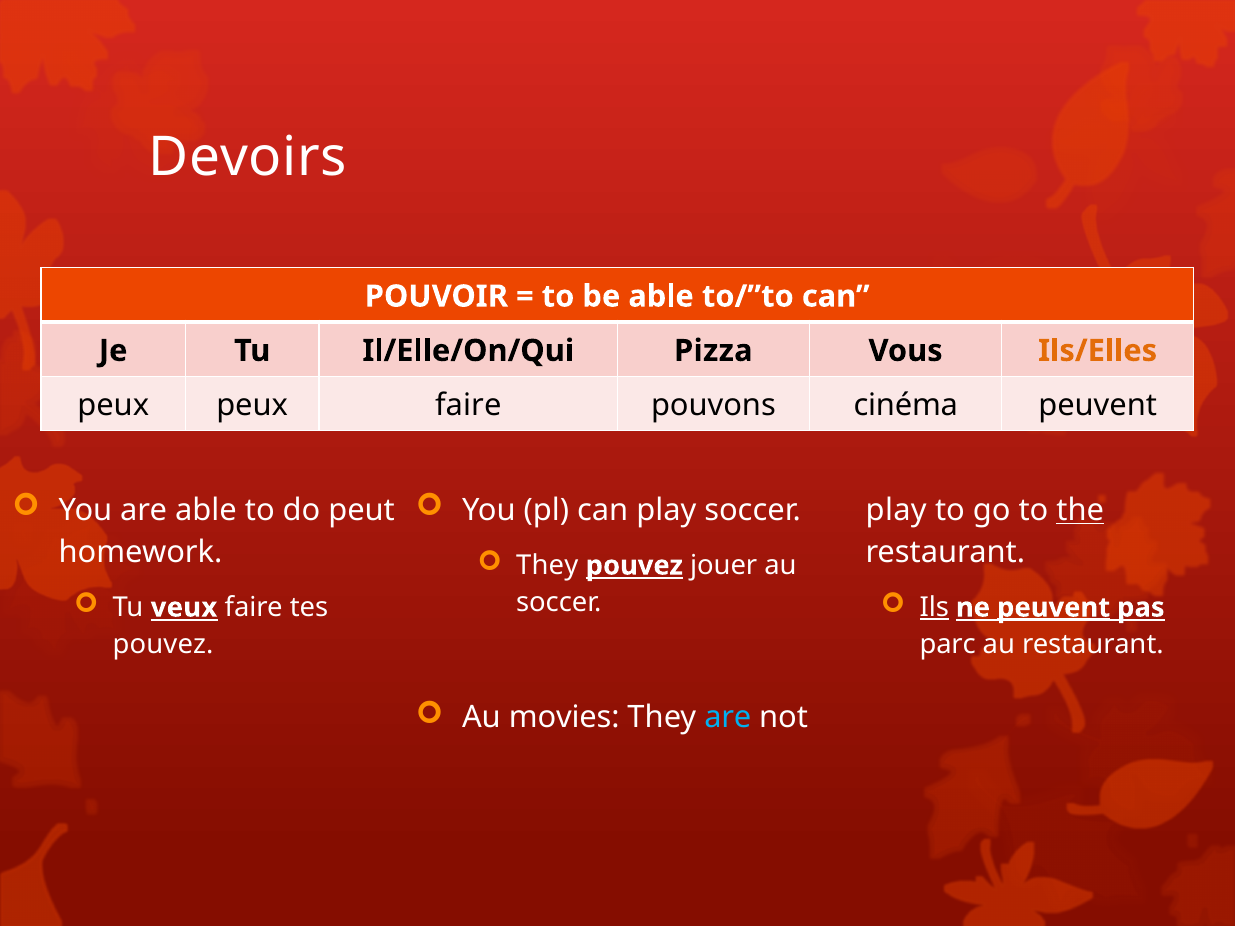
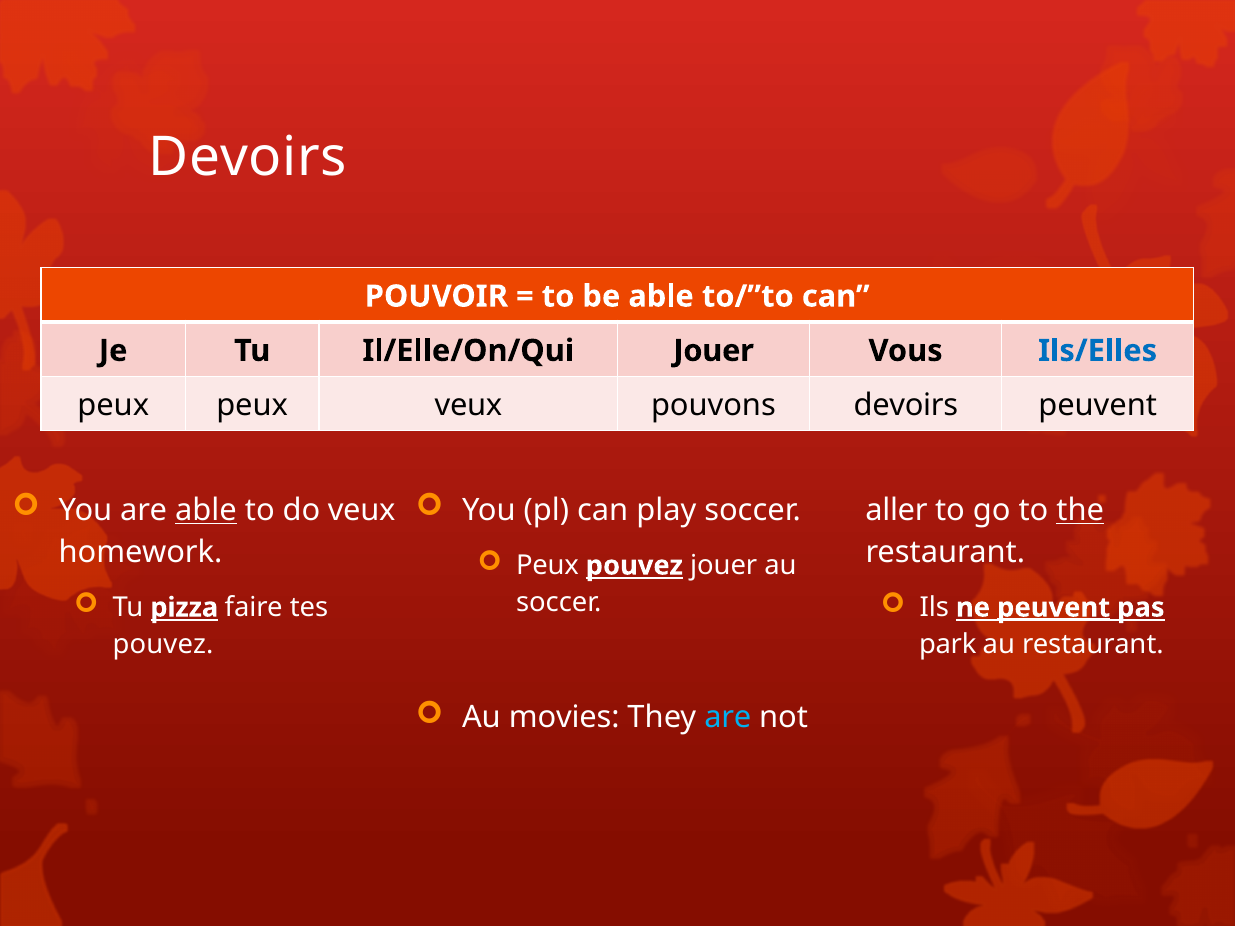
Il/Elle/On/Qui Pizza: Pizza -> Jouer (714, 351)
Ils/Elles colour: orange -> blue (1098, 351)
peux faire: faire -> veux (468, 405)
pouvons cinéma: cinéma -> devoirs (906, 405)
able underline: none -> present (206, 510)
do peut: peut -> veux (362, 510)
play: play -> aller (897, 510)
They: They -> Peux (547, 566)
veux: veux -> pizza (184, 608)
Ils underline: present -> none (934, 608)
parc: parc -> park (948, 645)
